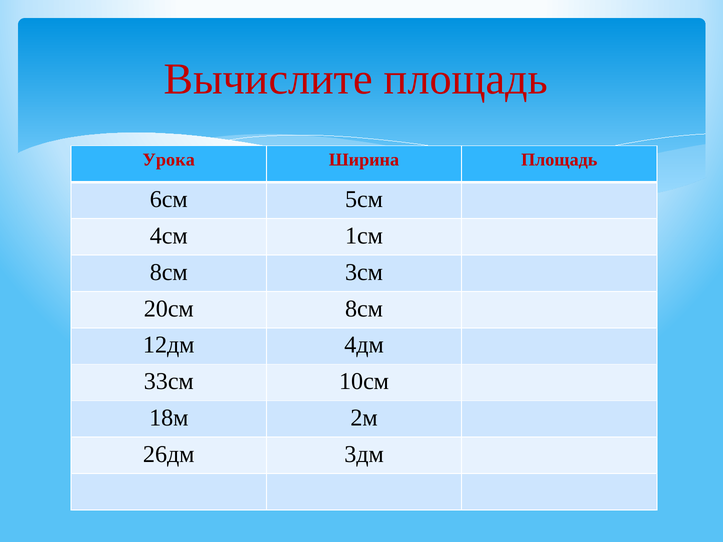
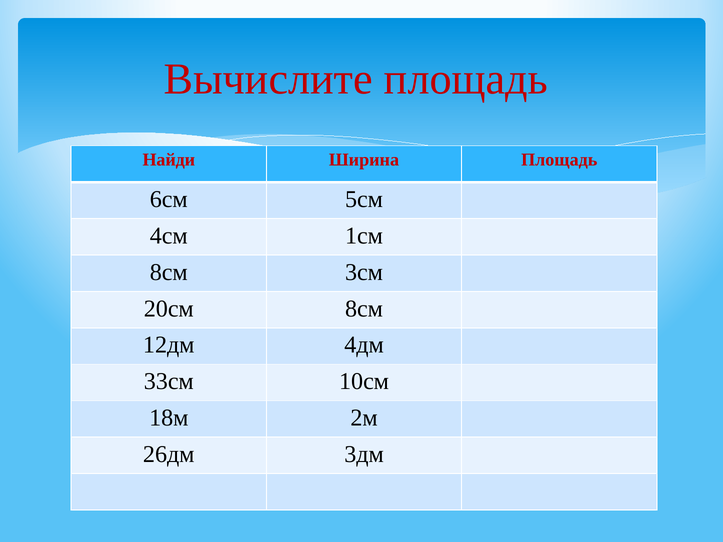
Урока: Урока -> Найди (169, 160)
